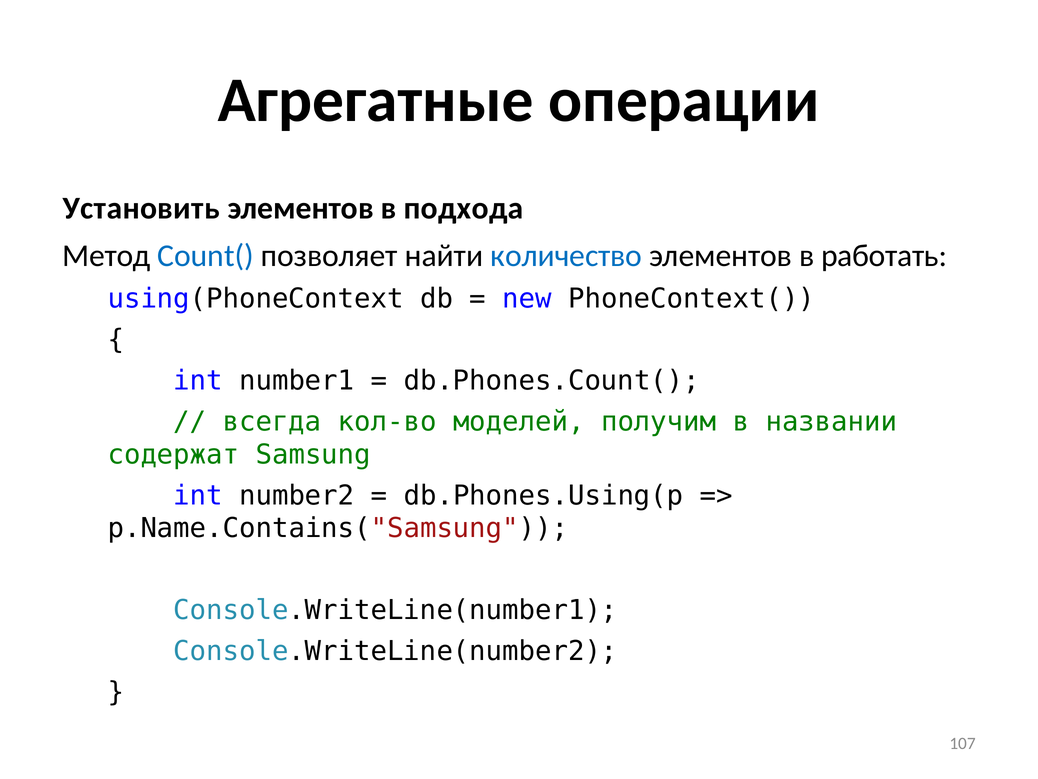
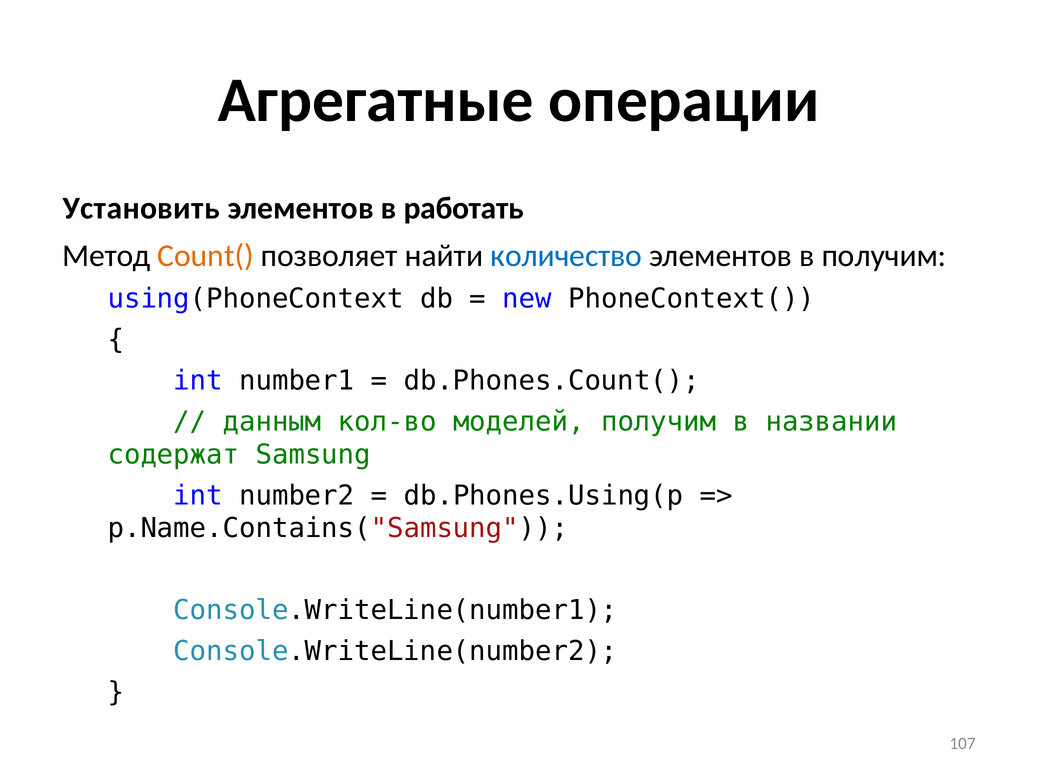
подхода: подхода -> работать (464, 208)
Count( colour: blue -> orange (206, 255)
в работать: работать -> получим (884, 255)
всегда: всегда -> данным (272, 421)
